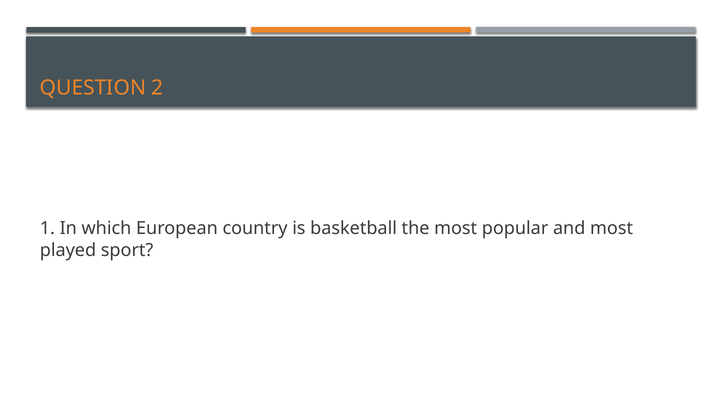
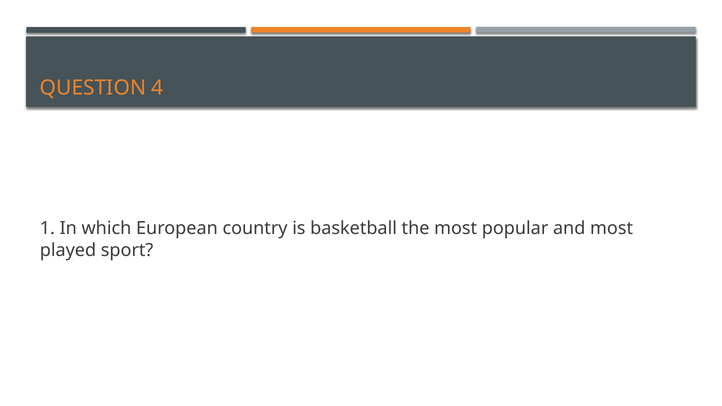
2: 2 -> 4 (157, 88)
